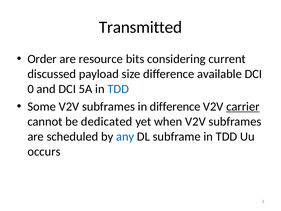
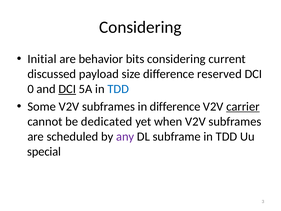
Transmitted: Transmitted -> Considering (140, 27)
Order: Order -> Initial (42, 59)
resource: resource -> behavior (101, 59)
available: available -> reserved (219, 74)
DCI underline: none -> present (67, 89)
any colour: blue -> purple (125, 136)
occurs: occurs -> special (44, 151)
